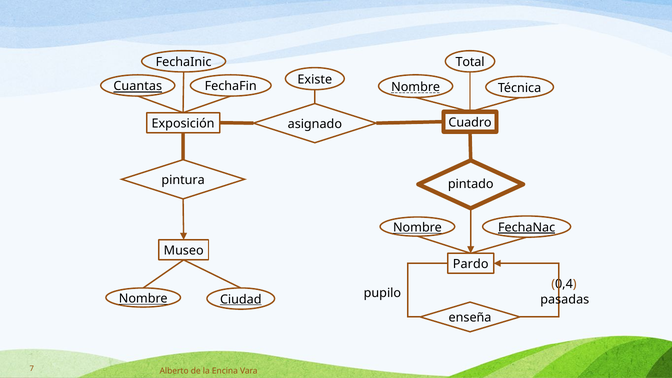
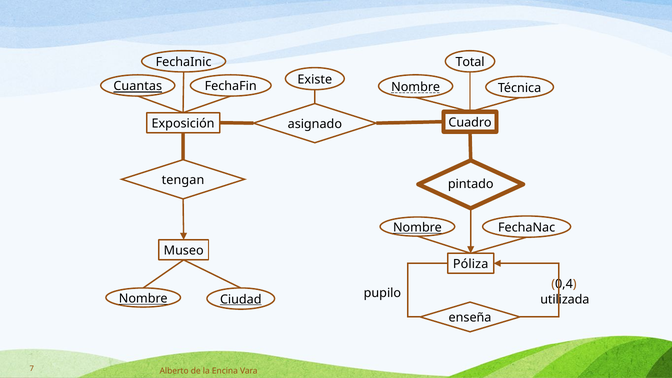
pintura: pintura -> tengan (183, 180)
FechaNac underline: present -> none (527, 227)
Pardo: Pardo -> Póliza (471, 264)
pasadas: pasadas -> utilizada (565, 300)
